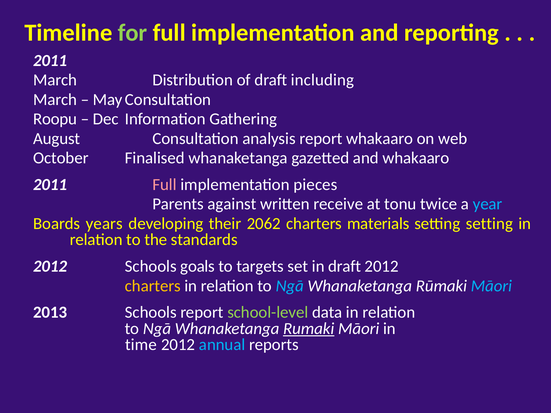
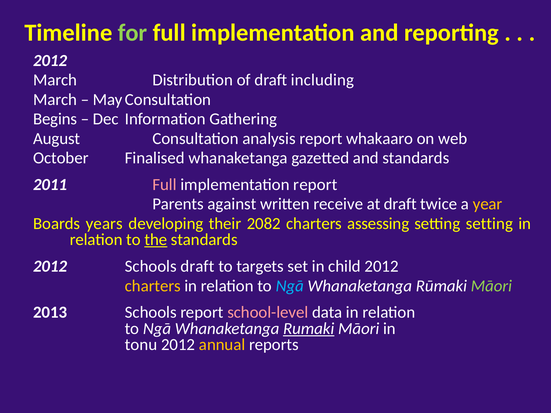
2011: 2011 -> 2012 (50, 61)
Roopu: Roopu -> Begins (55, 119)
and whakaaro: whakaaro -> standards (416, 158)
implementation pieces: pieces -> report (315, 185)
at tonu: tonu -> draft (400, 204)
year colour: light blue -> yellow (488, 204)
2062: 2062 -> 2082 (264, 224)
materials: materials -> assessing (378, 224)
the underline: none -> present (156, 240)
Schools goals: goals -> draft (197, 266)
in draft: draft -> child (345, 266)
Māori colour: light blue -> light green (491, 286)
school-level colour: light green -> pink (268, 313)
time: time -> tonu (141, 345)
annual colour: light blue -> yellow (222, 345)
